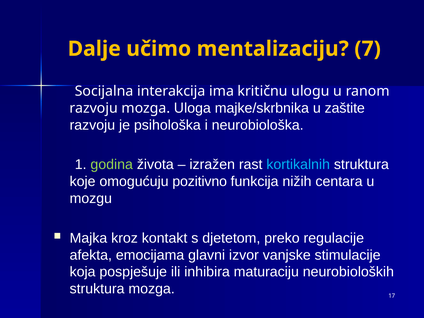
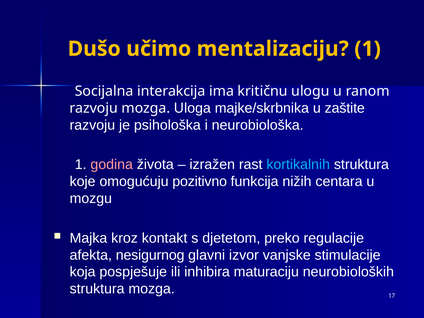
Dalje: Dalje -> Dušo (94, 49)
7: 7 -> 1 (368, 49)
godina colour: light green -> pink (112, 165)
emocijama: emocijama -> nesigurnog (150, 255)
